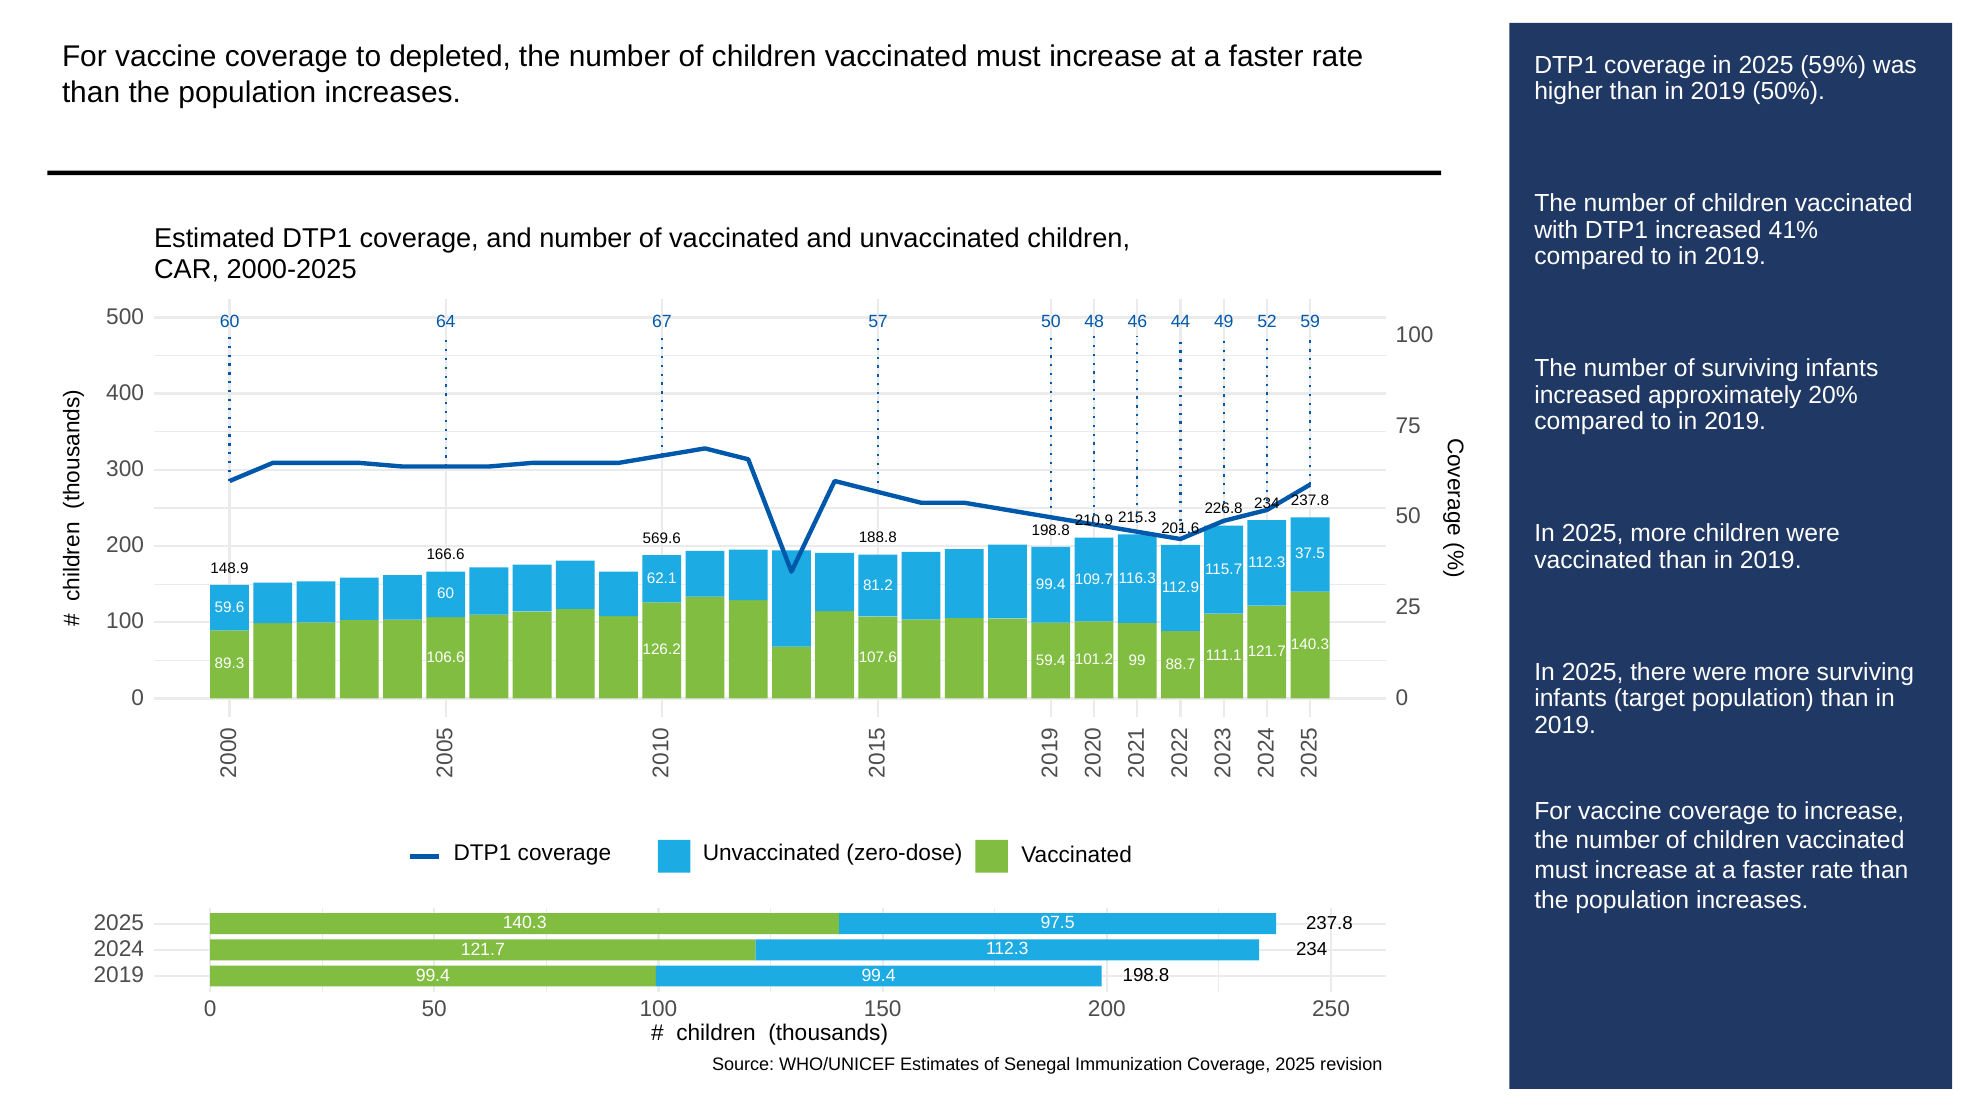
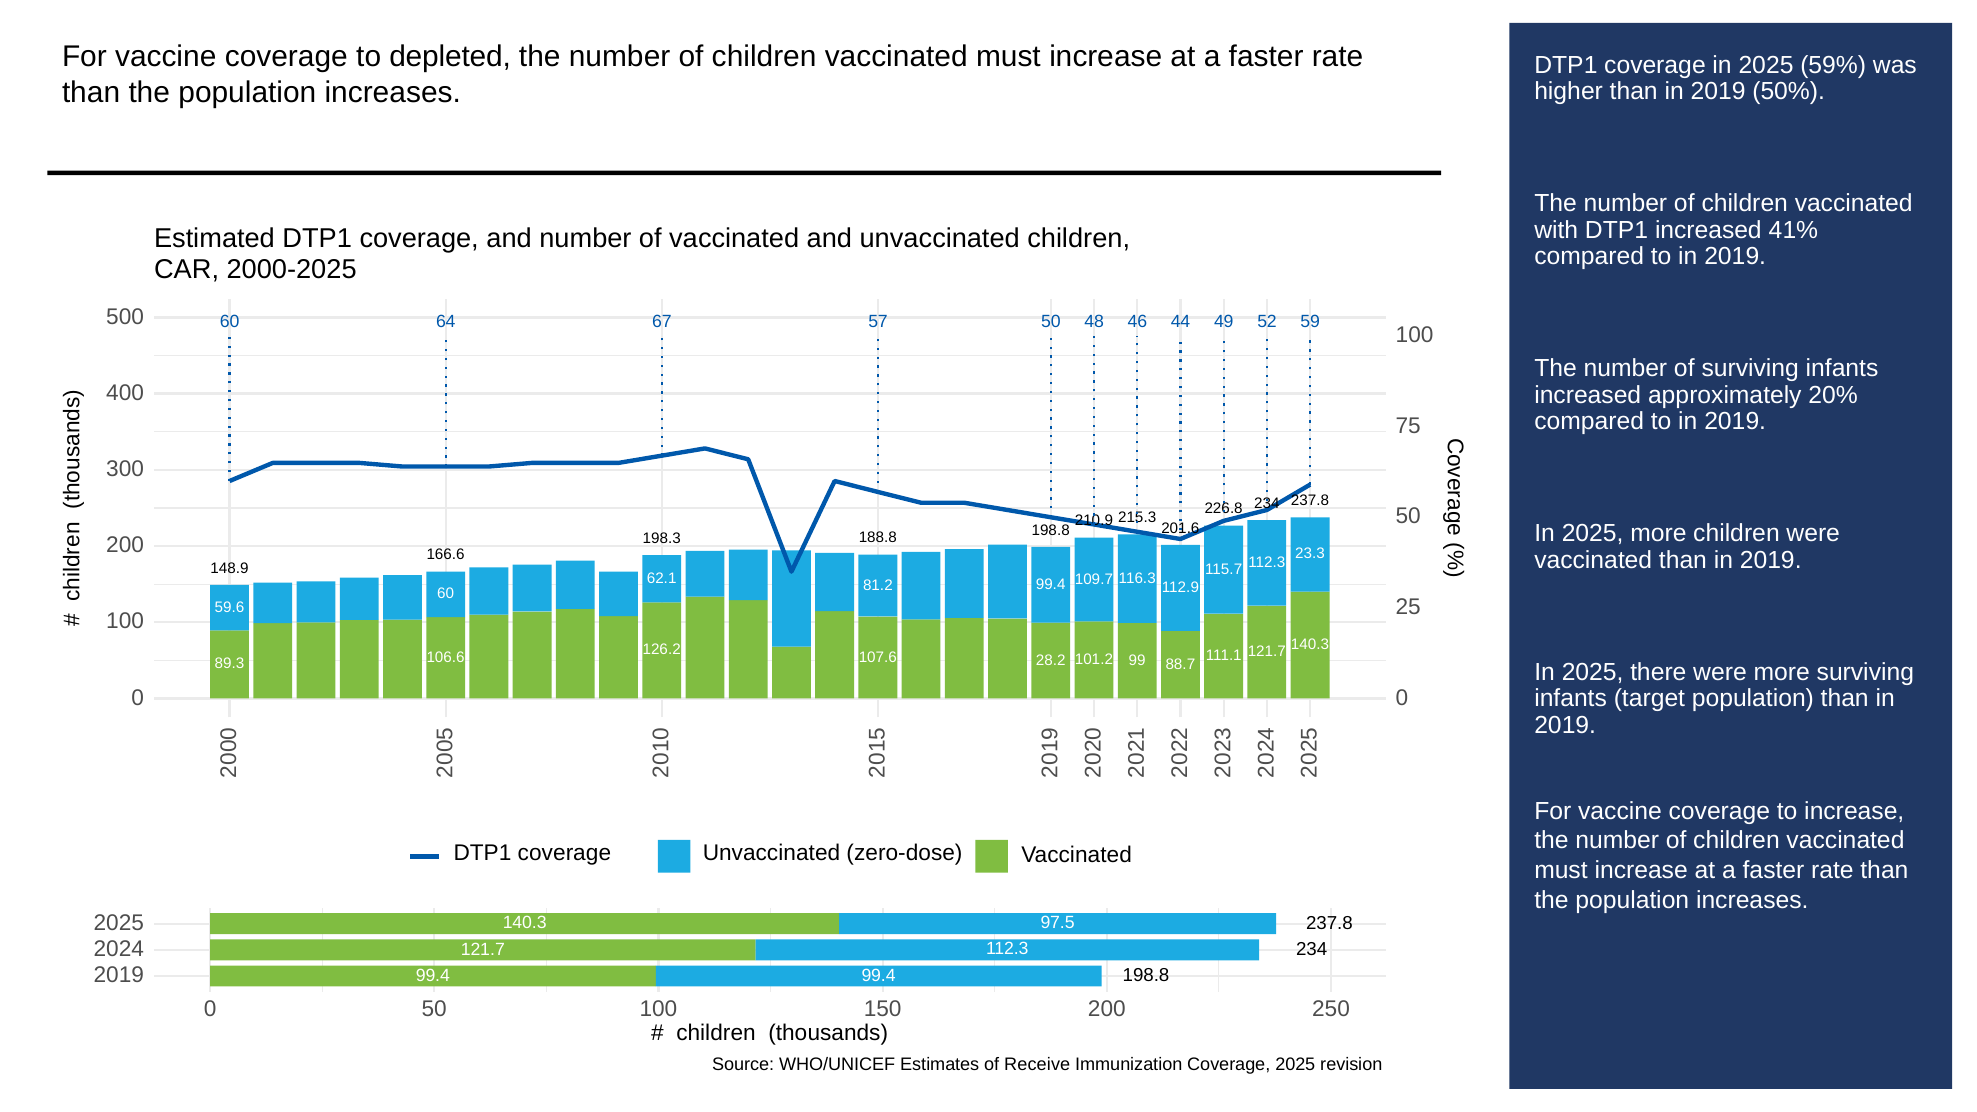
569.6: 569.6 -> 198.3 (662, 538)
37.5: 37.5 -> 23.3 (1310, 554)
59.4: 59.4 -> 28.2 (1051, 660)
Senegal: Senegal -> Receive (1037, 1065)
